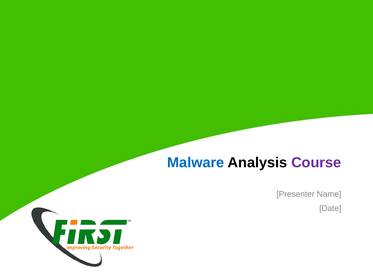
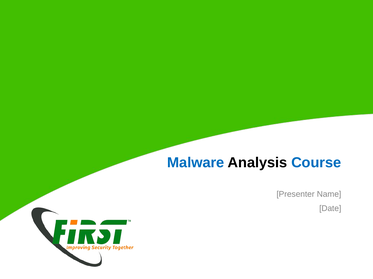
Course colour: purple -> blue (316, 163)
